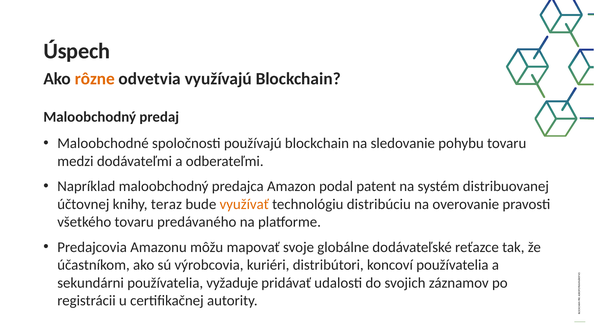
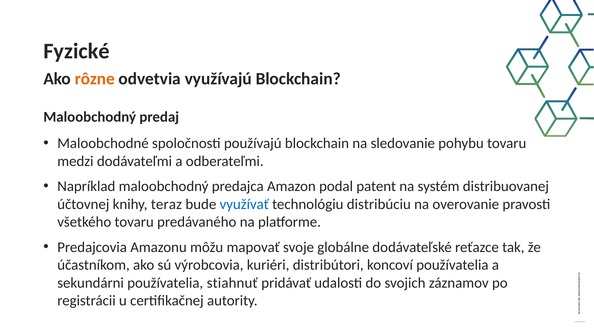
Úspech: Úspech -> Fyzické (77, 51)
využívať colour: orange -> blue (244, 204)
vyžaduje: vyžaduje -> stiahnuť (232, 283)
